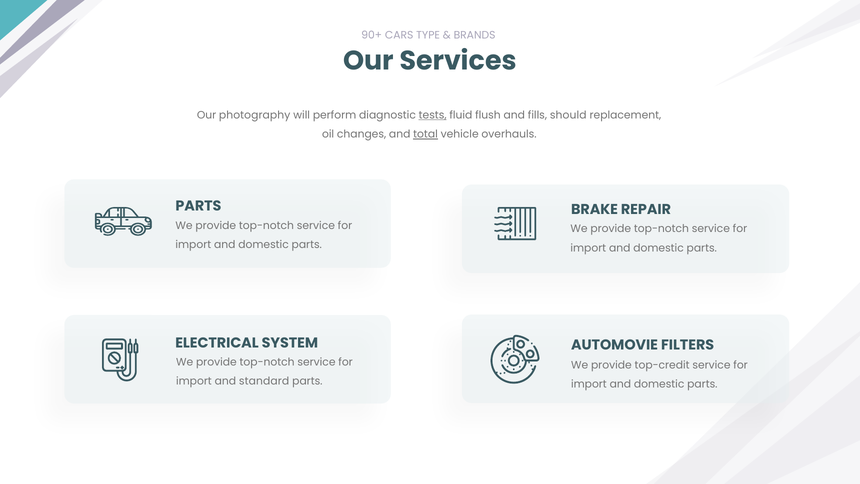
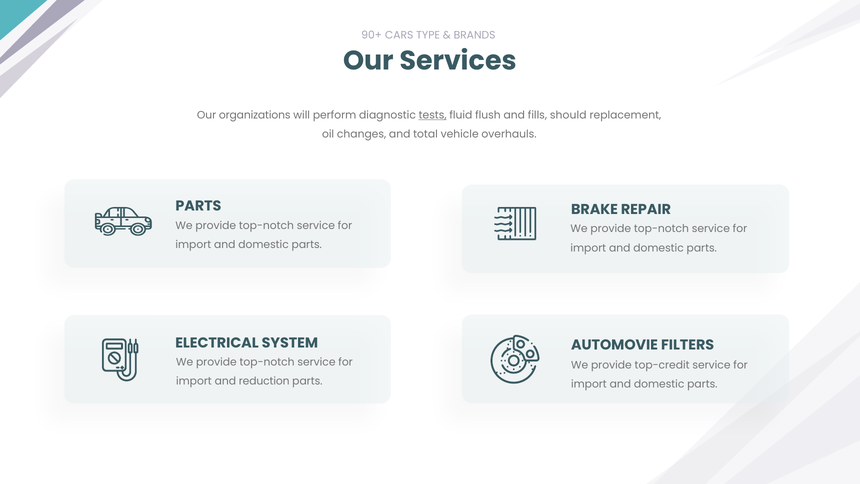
photography: photography -> organizations (255, 115)
total underline: present -> none (426, 134)
standard: standard -> reduction (264, 381)
